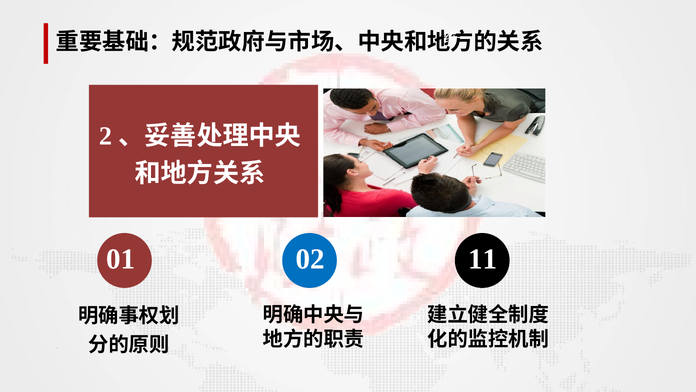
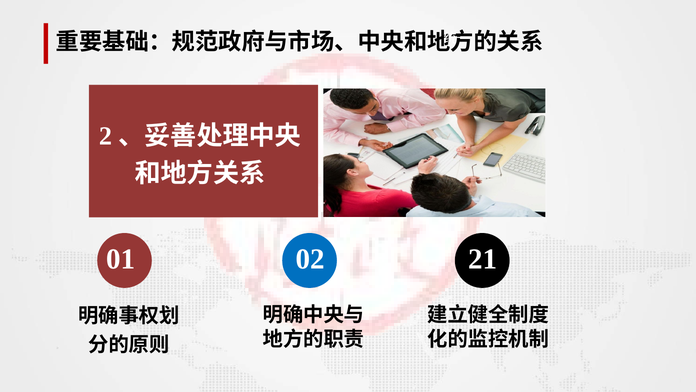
11: 11 -> 21 (483, 259)
